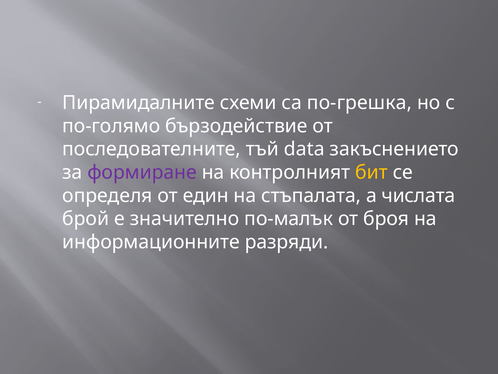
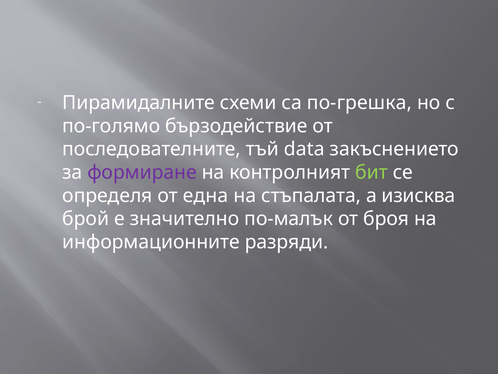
бит colour: yellow -> light green (372, 172)
един: един -> една (206, 195)
числата: числата -> изисква (418, 195)
